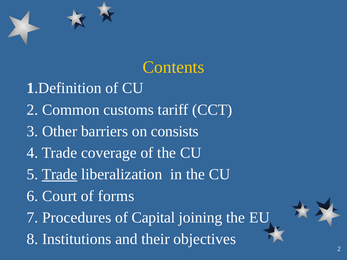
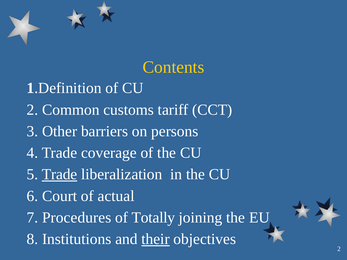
consists: consists -> persons (175, 131)
forms: forms -> actual (116, 196)
Capital: Capital -> Totally (153, 218)
their underline: none -> present (156, 239)
